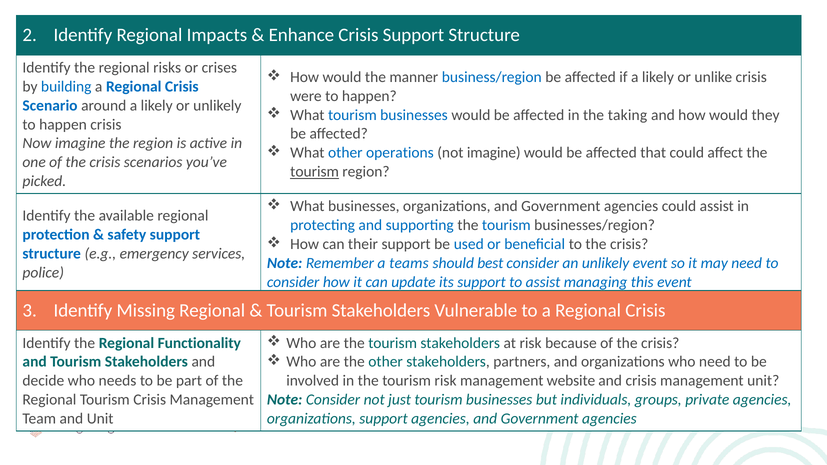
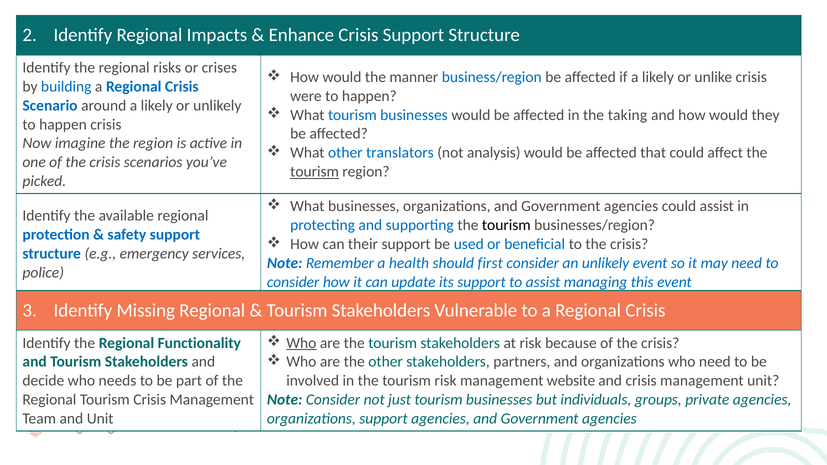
operations: operations -> translators (400, 153)
not imagine: imagine -> analysis (494, 153)
tourism colour: blue -> black (506, 225)
teams: teams -> health (409, 263)
best: best -> first (490, 263)
Who underline: none -> present (301, 343)
